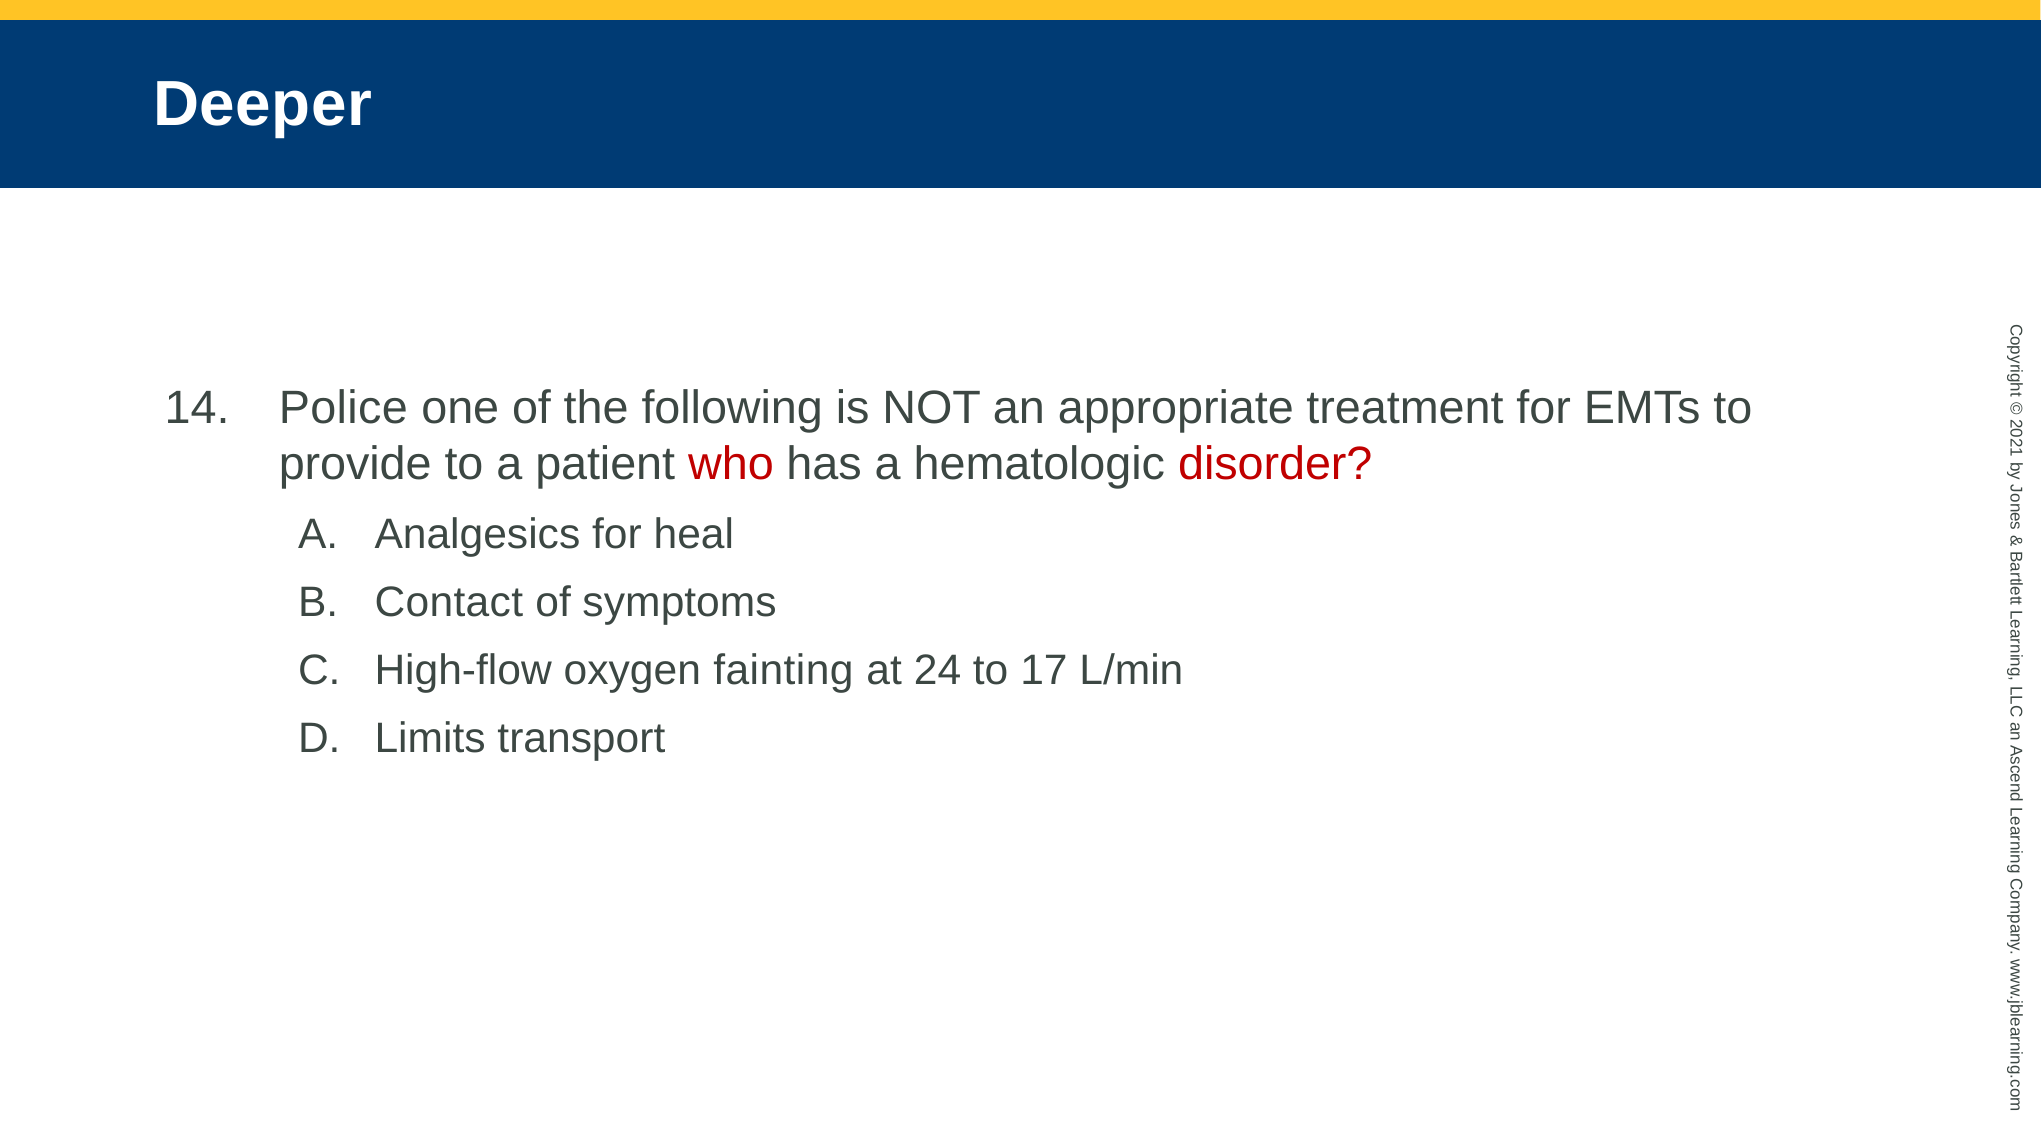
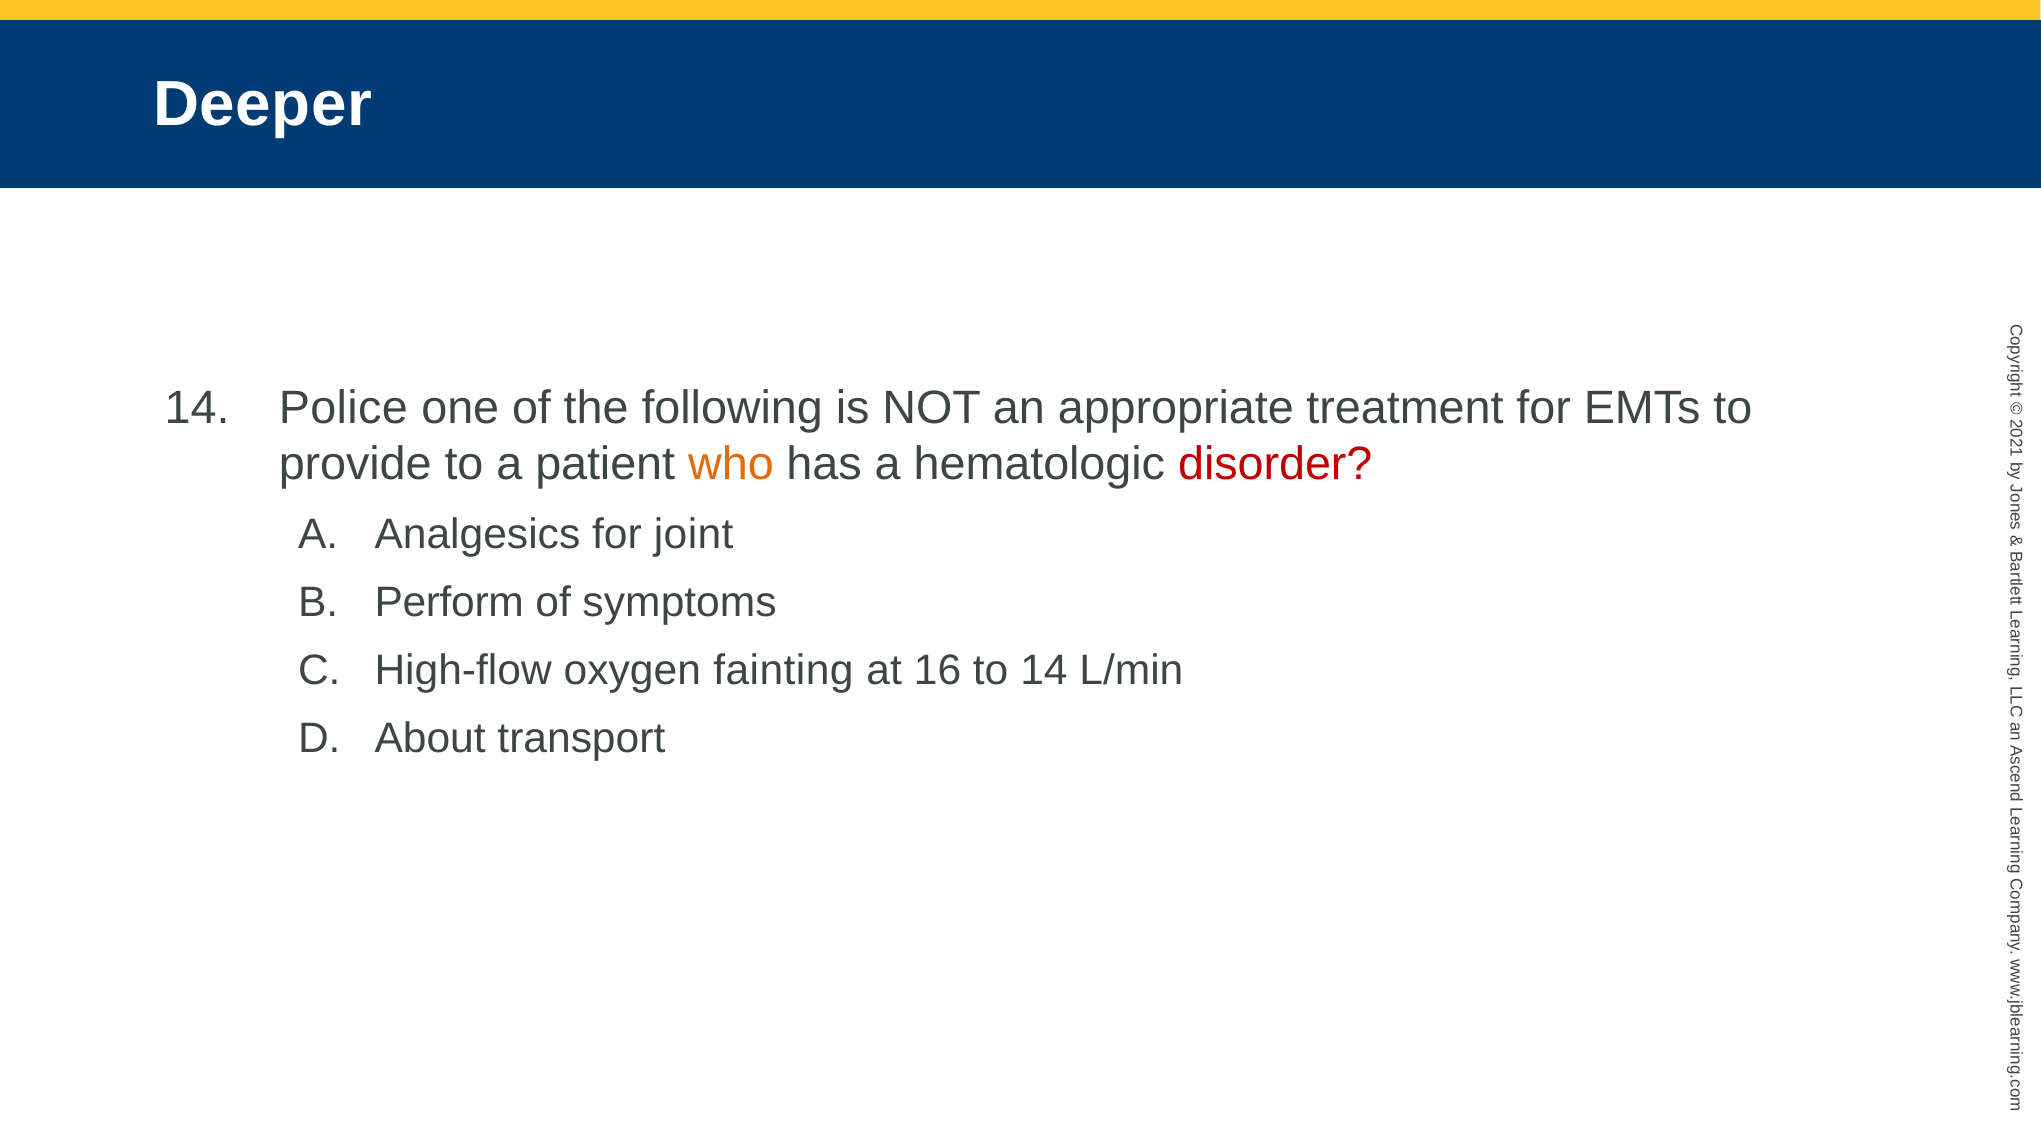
who colour: red -> orange (731, 464)
heal: heal -> joint (694, 534)
Contact: Contact -> Perform (449, 602)
24: 24 -> 16 (938, 670)
to 17: 17 -> 14 (1044, 670)
Limits: Limits -> About (430, 738)
